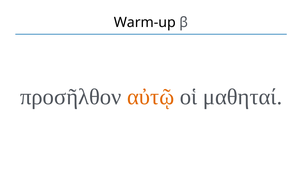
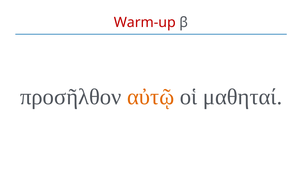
Warm-up colour: black -> red (145, 22)
